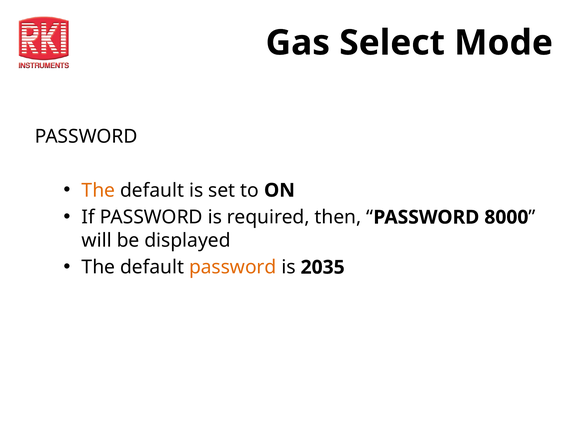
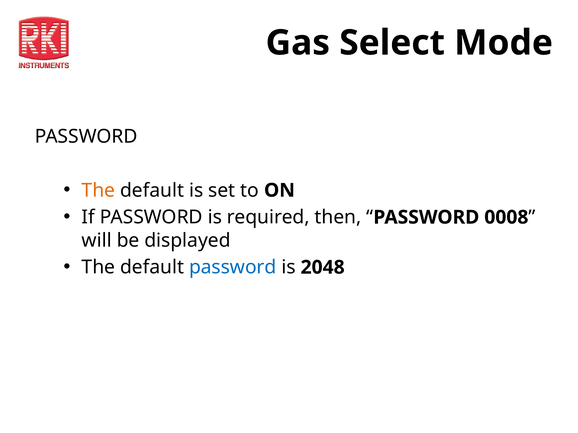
8000: 8000 -> 0008 (506, 218)
password colour: orange -> blue (233, 268)
2035: 2035 -> 2048 (323, 268)
